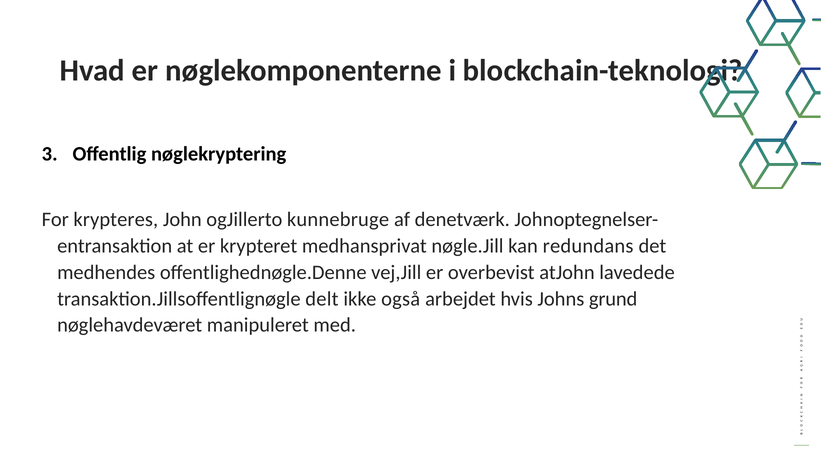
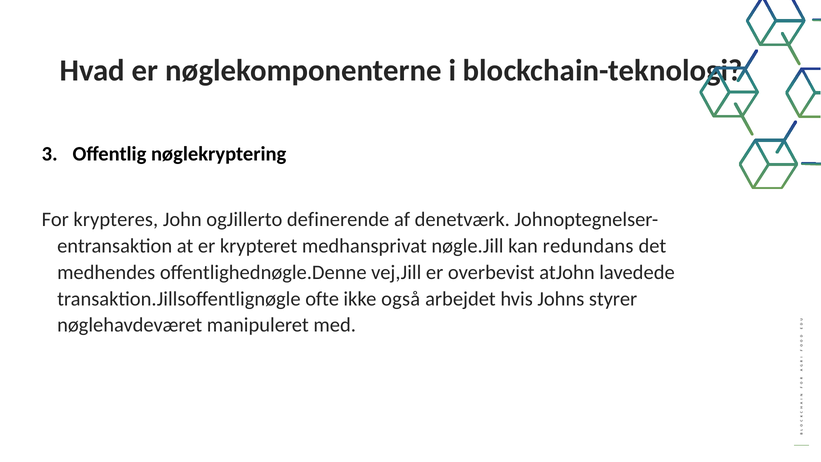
kunnebruge: kunnebruge -> definerende (338, 220)
delt: delt -> ofte (322, 299)
grund: grund -> styrer (613, 299)
